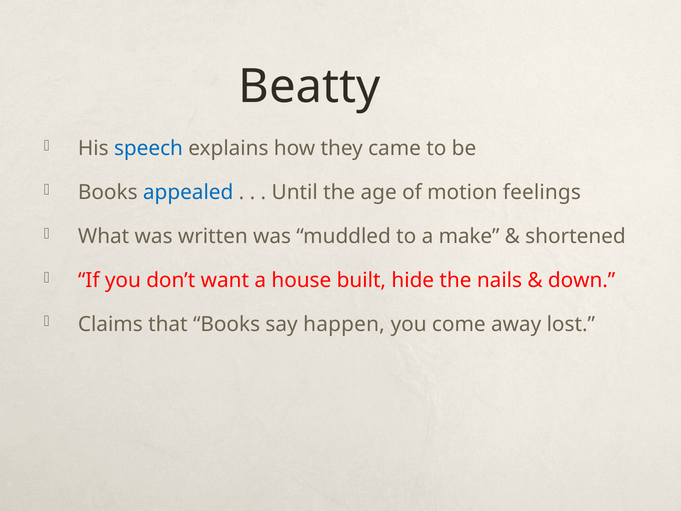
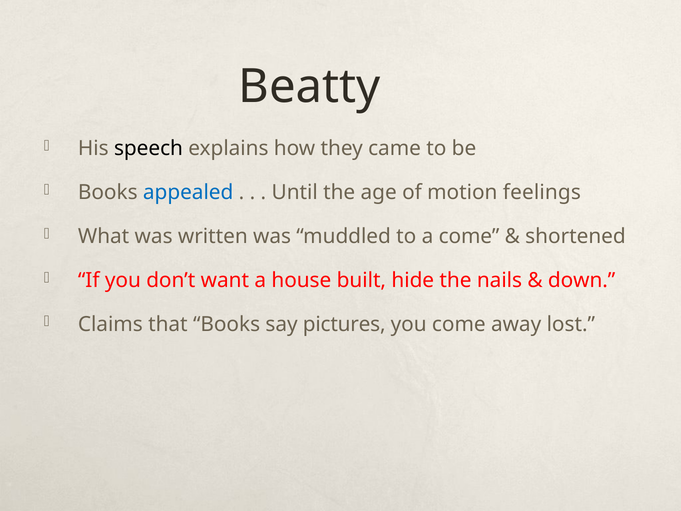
speech colour: blue -> black (149, 149)
a make: make -> come (469, 236)
happen: happen -> pictures (344, 324)
